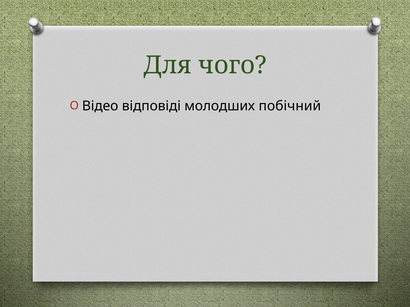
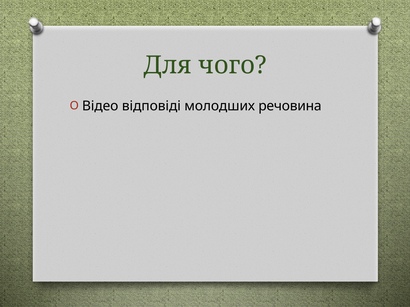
побічний: побічний -> речовина (290, 106)
